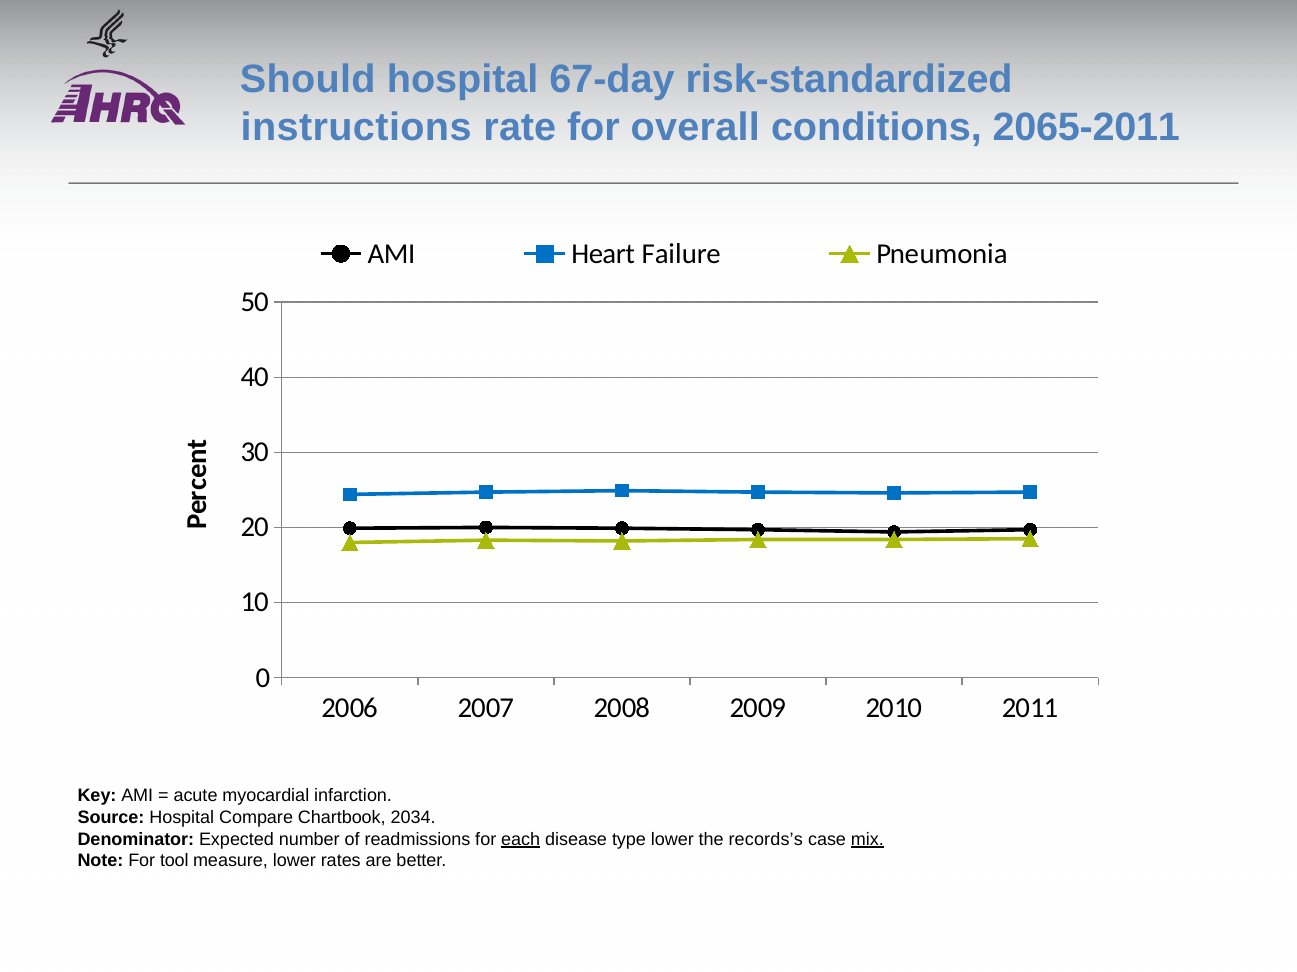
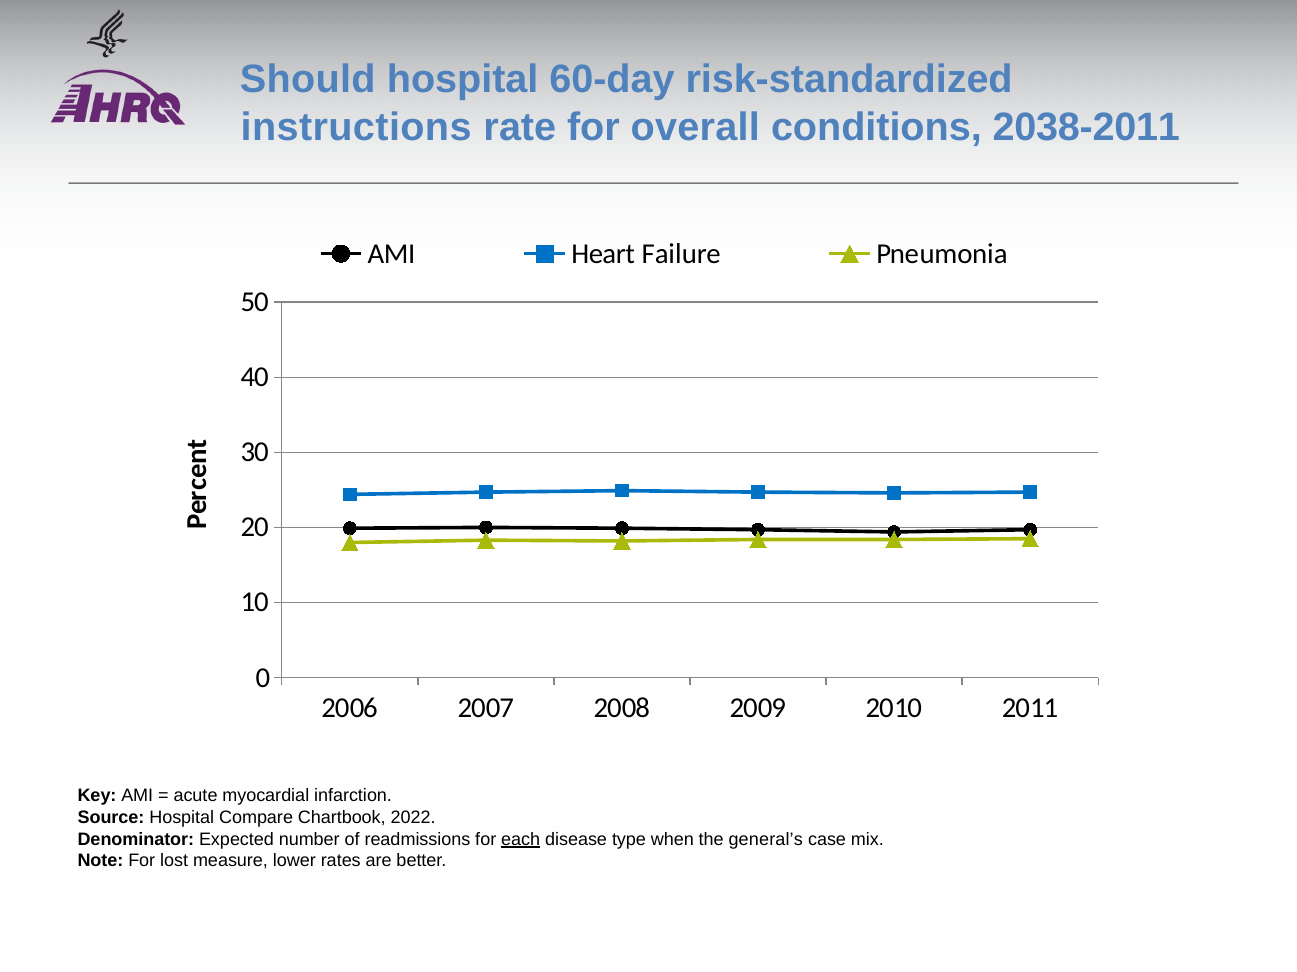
67-day: 67-day -> 60-day (612, 80)
2065-2011: 2065-2011 -> 2038-2011 (1086, 127)
2034: 2034 -> 2022 (413, 818)
type lower: lower -> when (672, 840)
records’s: records’s -> general’s (766, 840)
mix underline: present -> none (867, 840)
tool: tool -> lost (174, 862)
